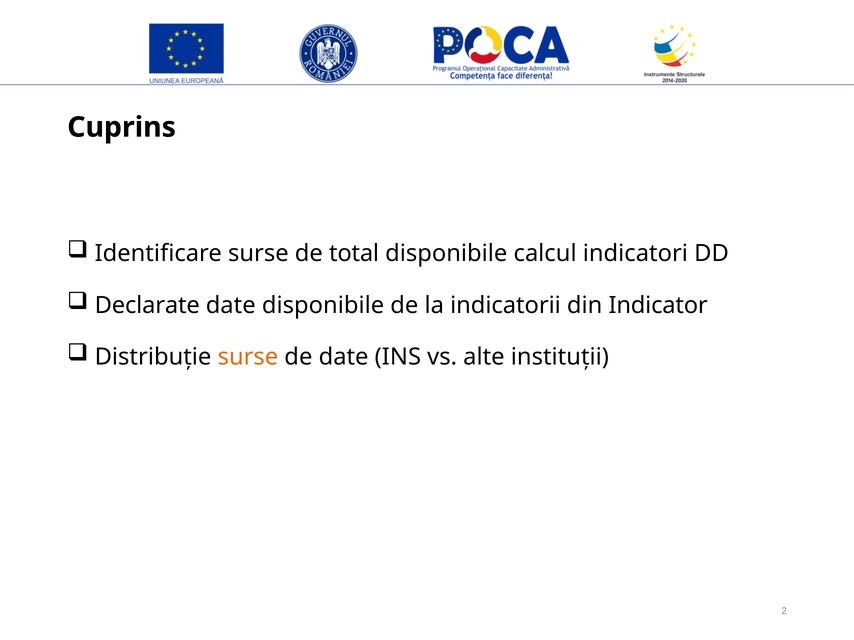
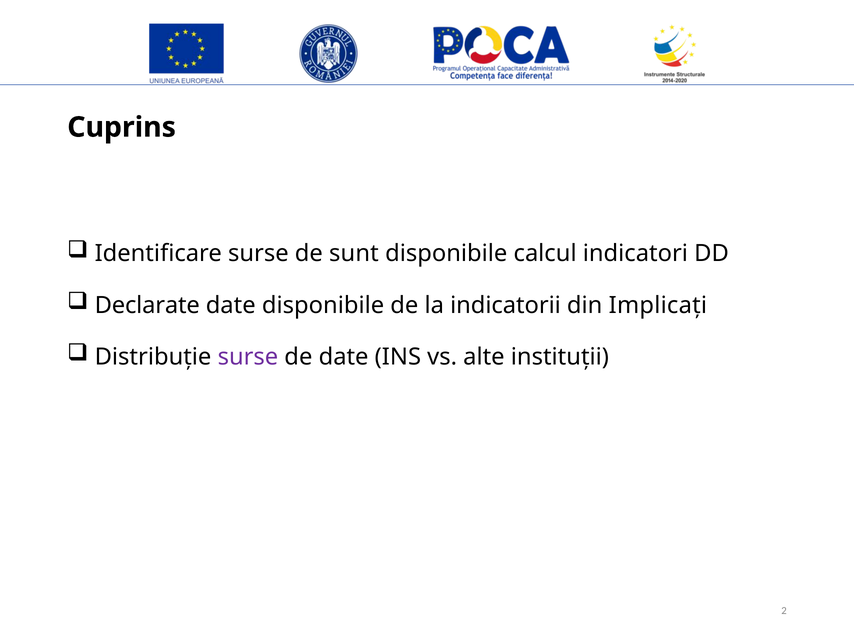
total: total -> sunt (354, 254)
Indicator: Indicator -> Implicați (658, 306)
surse colour: orange -> purple (248, 357)
